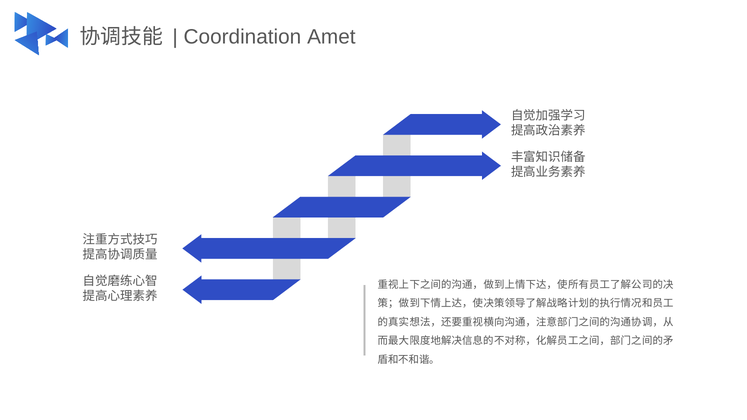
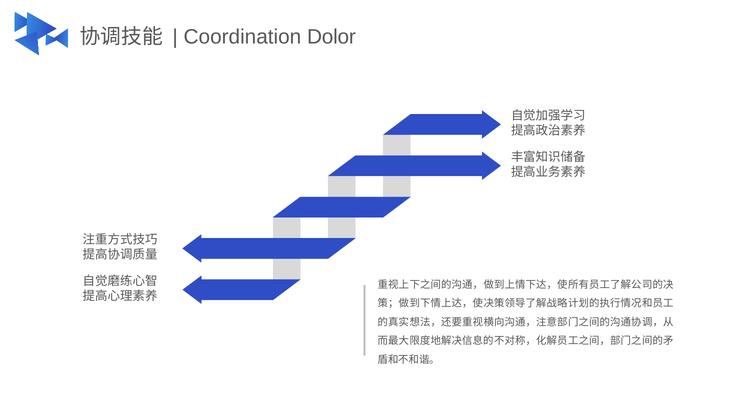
Amet: Amet -> Dolor (331, 37)
